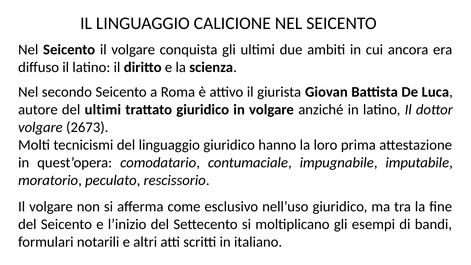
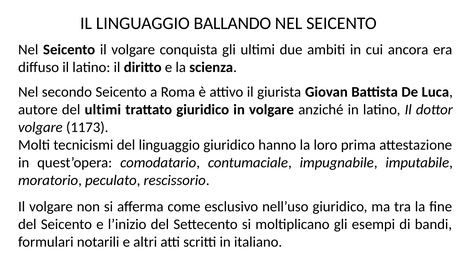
CALICIONE: CALICIONE -> BALLANDO (232, 23)
2673: 2673 -> 1173 (87, 127)
